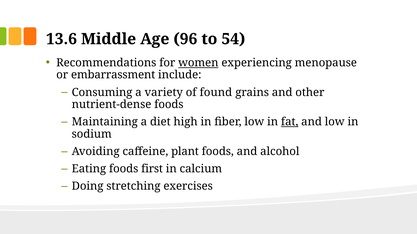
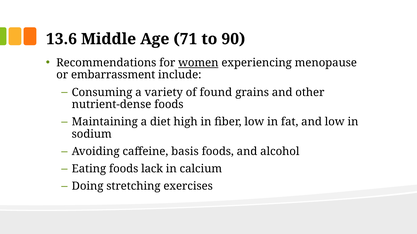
96: 96 -> 71 (185, 39)
54: 54 -> 90 (233, 39)
fat underline: present -> none (290, 122)
plant: plant -> basis (185, 152)
first: first -> lack (152, 169)
